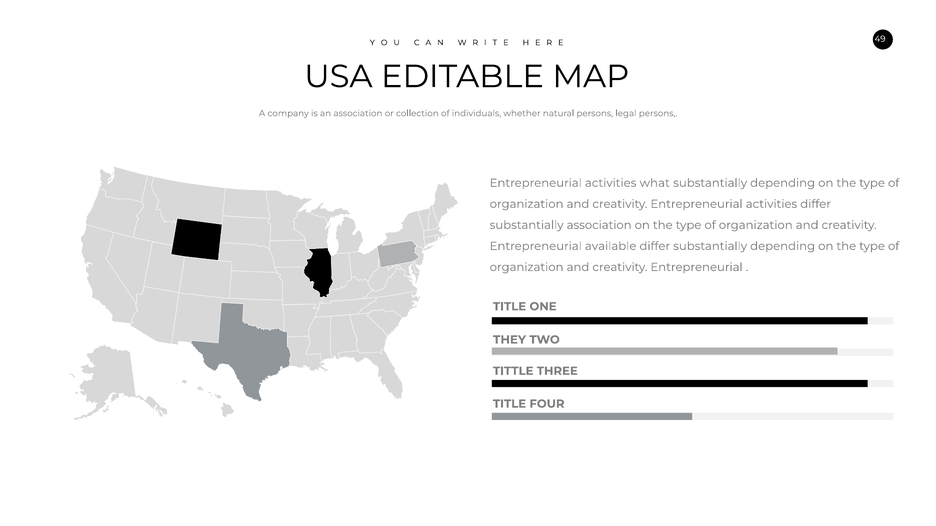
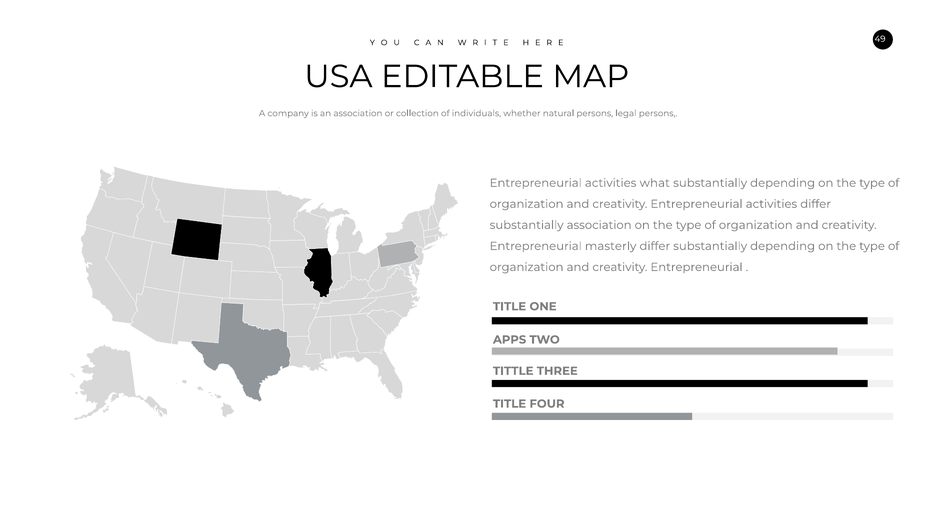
available: available -> masterly (611, 246)
THEY: THEY -> APPS (510, 340)
